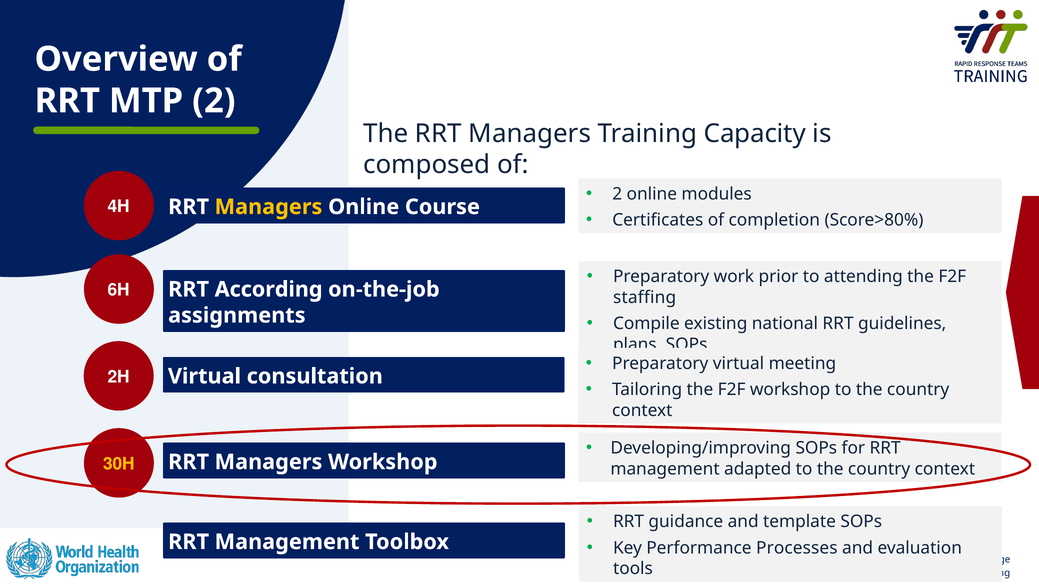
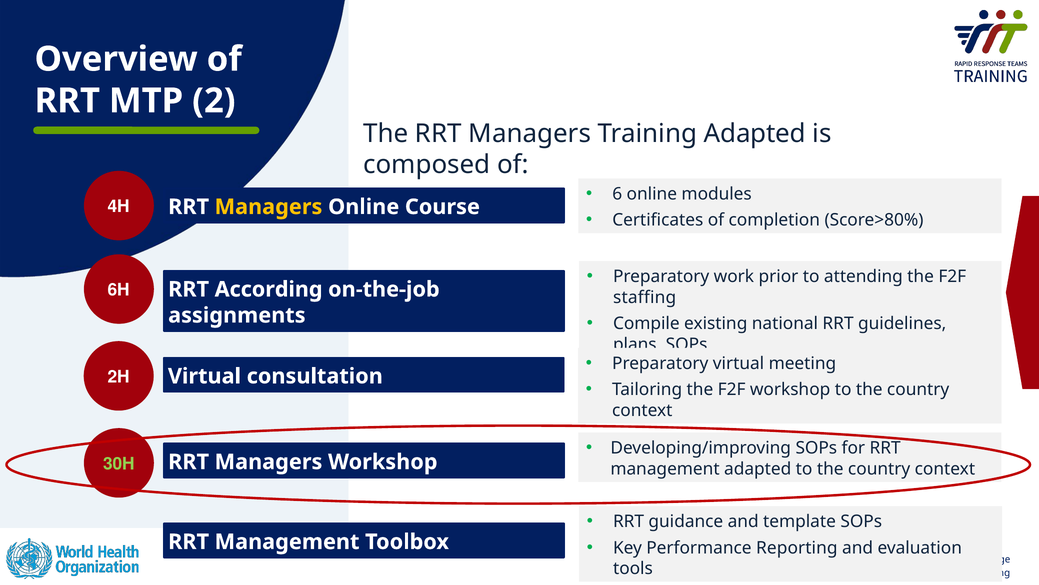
Training Capacity: Capacity -> Adapted (755, 133)
2: 2 -> 6 (617, 194)
30H colour: yellow -> light green (119, 464)
Processes: Processes -> Reporting (797, 547)
